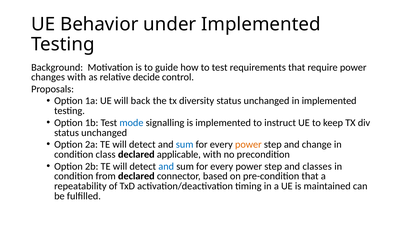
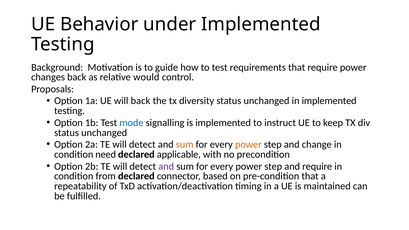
changes with: with -> back (77, 77)
decide: decide -> would (146, 77)
sum colour: blue -> orange (185, 145)
class: class -> need (106, 154)
and colour: blue -> purple (166, 166)
and classes: classes -> require (317, 166)
